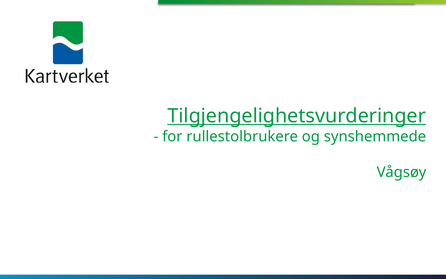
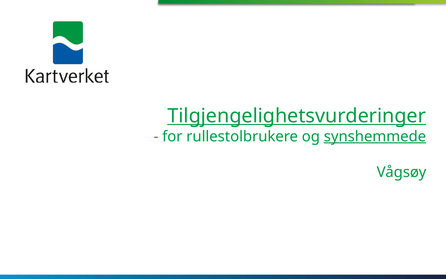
synshemmede underline: none -> present (375, 136)
